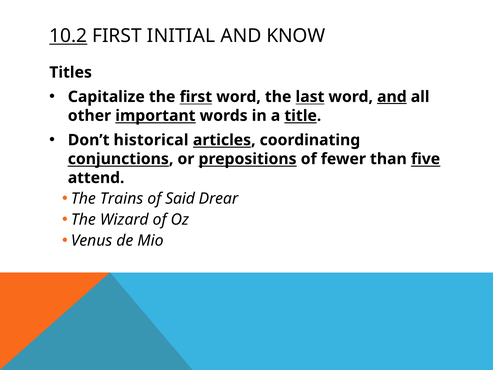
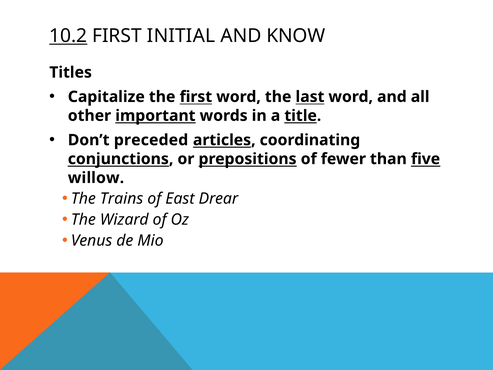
and underline: present -> none (392, 97)
historical: historical -> preceded (151, 140)
attend: attend -> willow (96, 178)
Said: Said -> East (180, 199)
